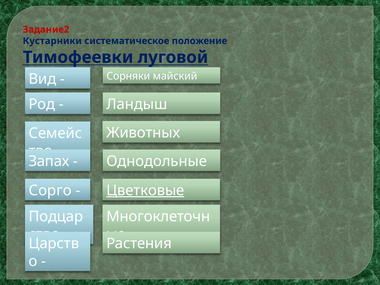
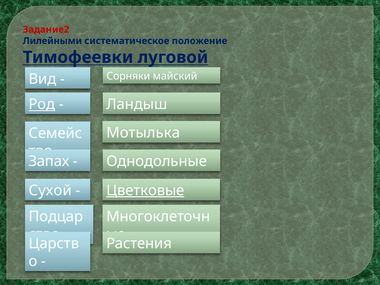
Кустарники: Кустарники -> Лилейными (52, 41)
Род underline: none -> present (42, 104)
Животных: Животных -> Мотылька (143, 133)
Сорго: Сорго -> Сухой (50, 190)
